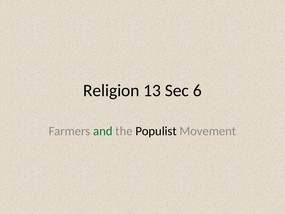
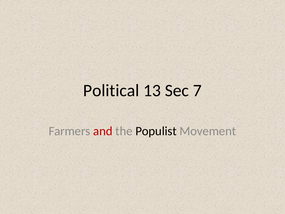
Religion: Religion -> Political (111, 91)
6: 6 -> 7 (197, 91)
and colour: green -> red (103, 131)
